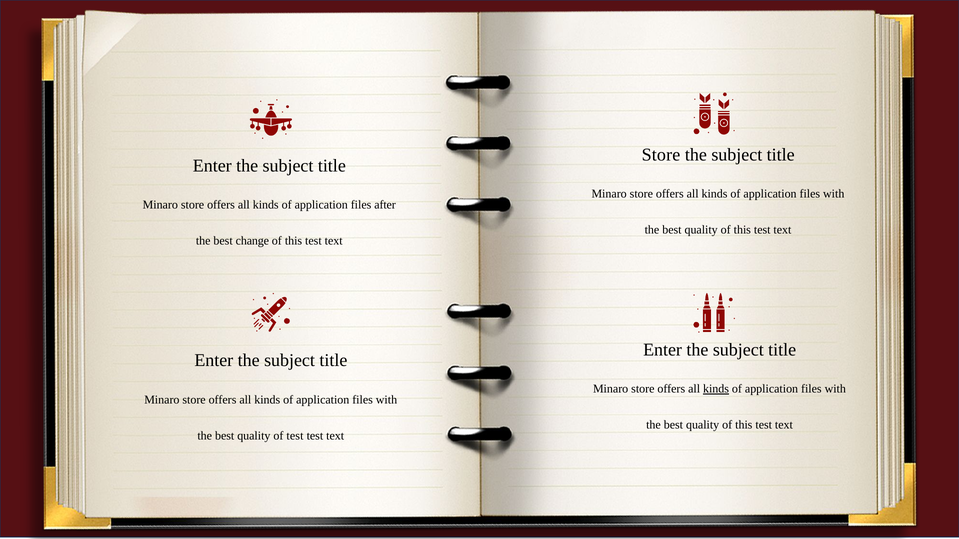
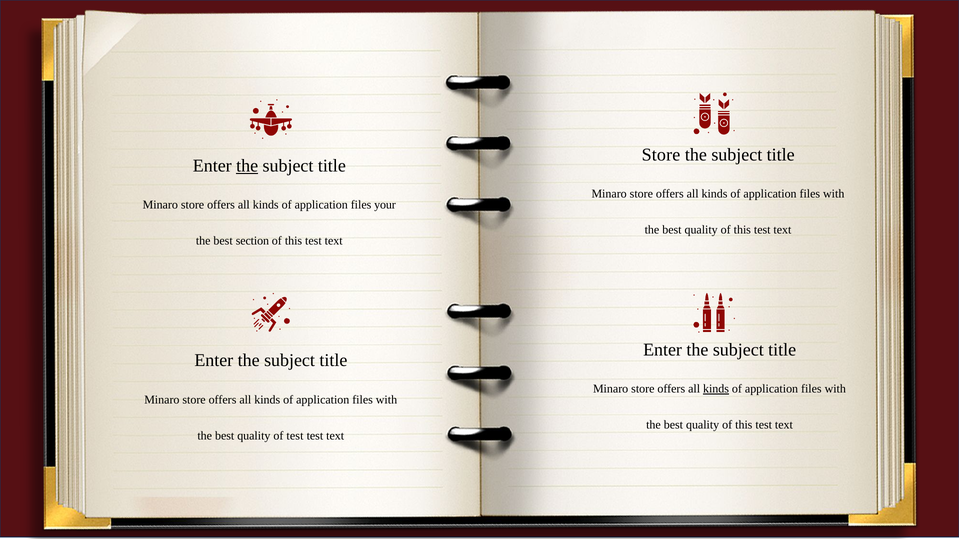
the underline: none -> present (247, 166)
after: after -> your (385, 205)
change: change -> section (252, 241)
